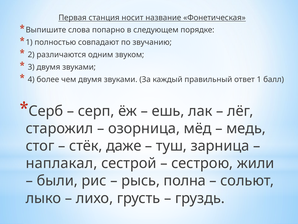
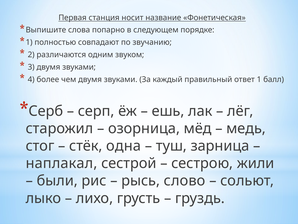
даже: даже -> одна (124, 146)
полна: полна -> слово (185, 180)
